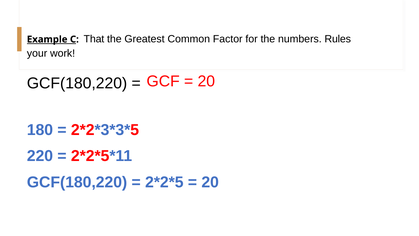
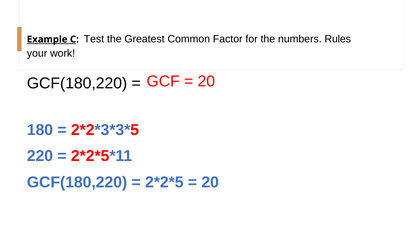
That: That -> Test (94, 39)
